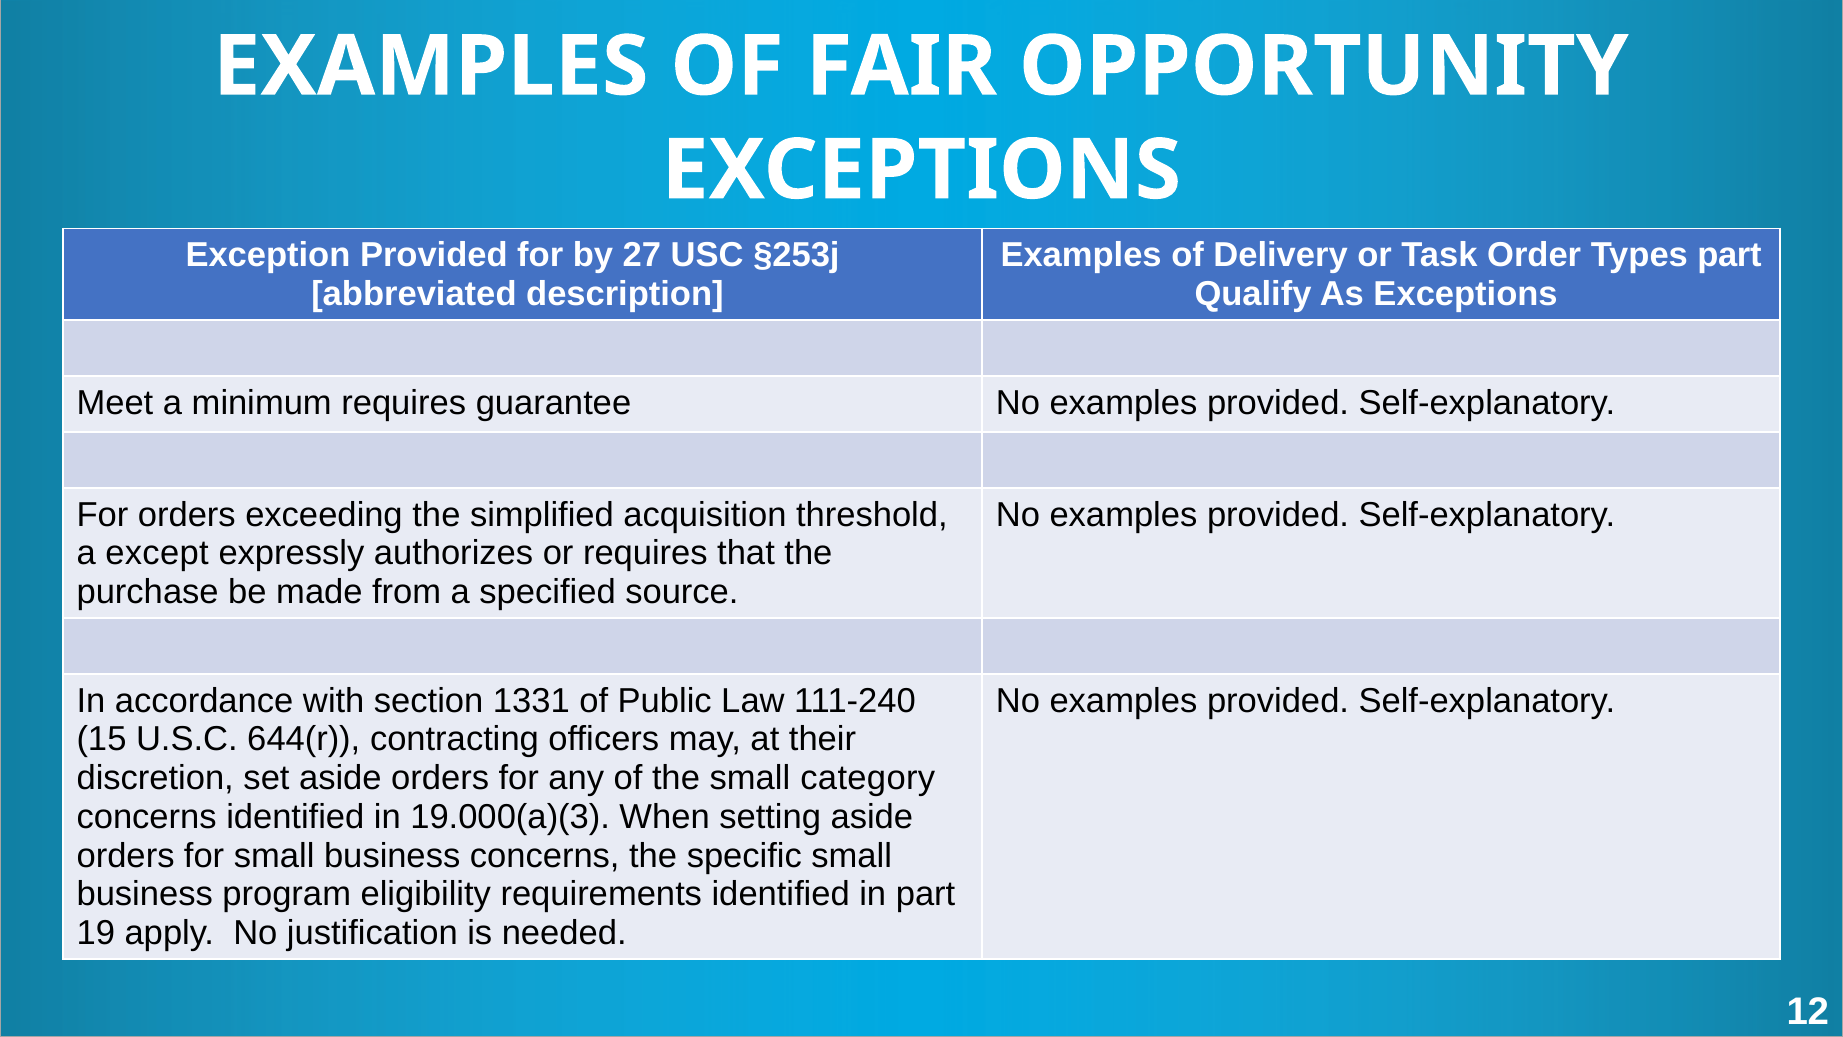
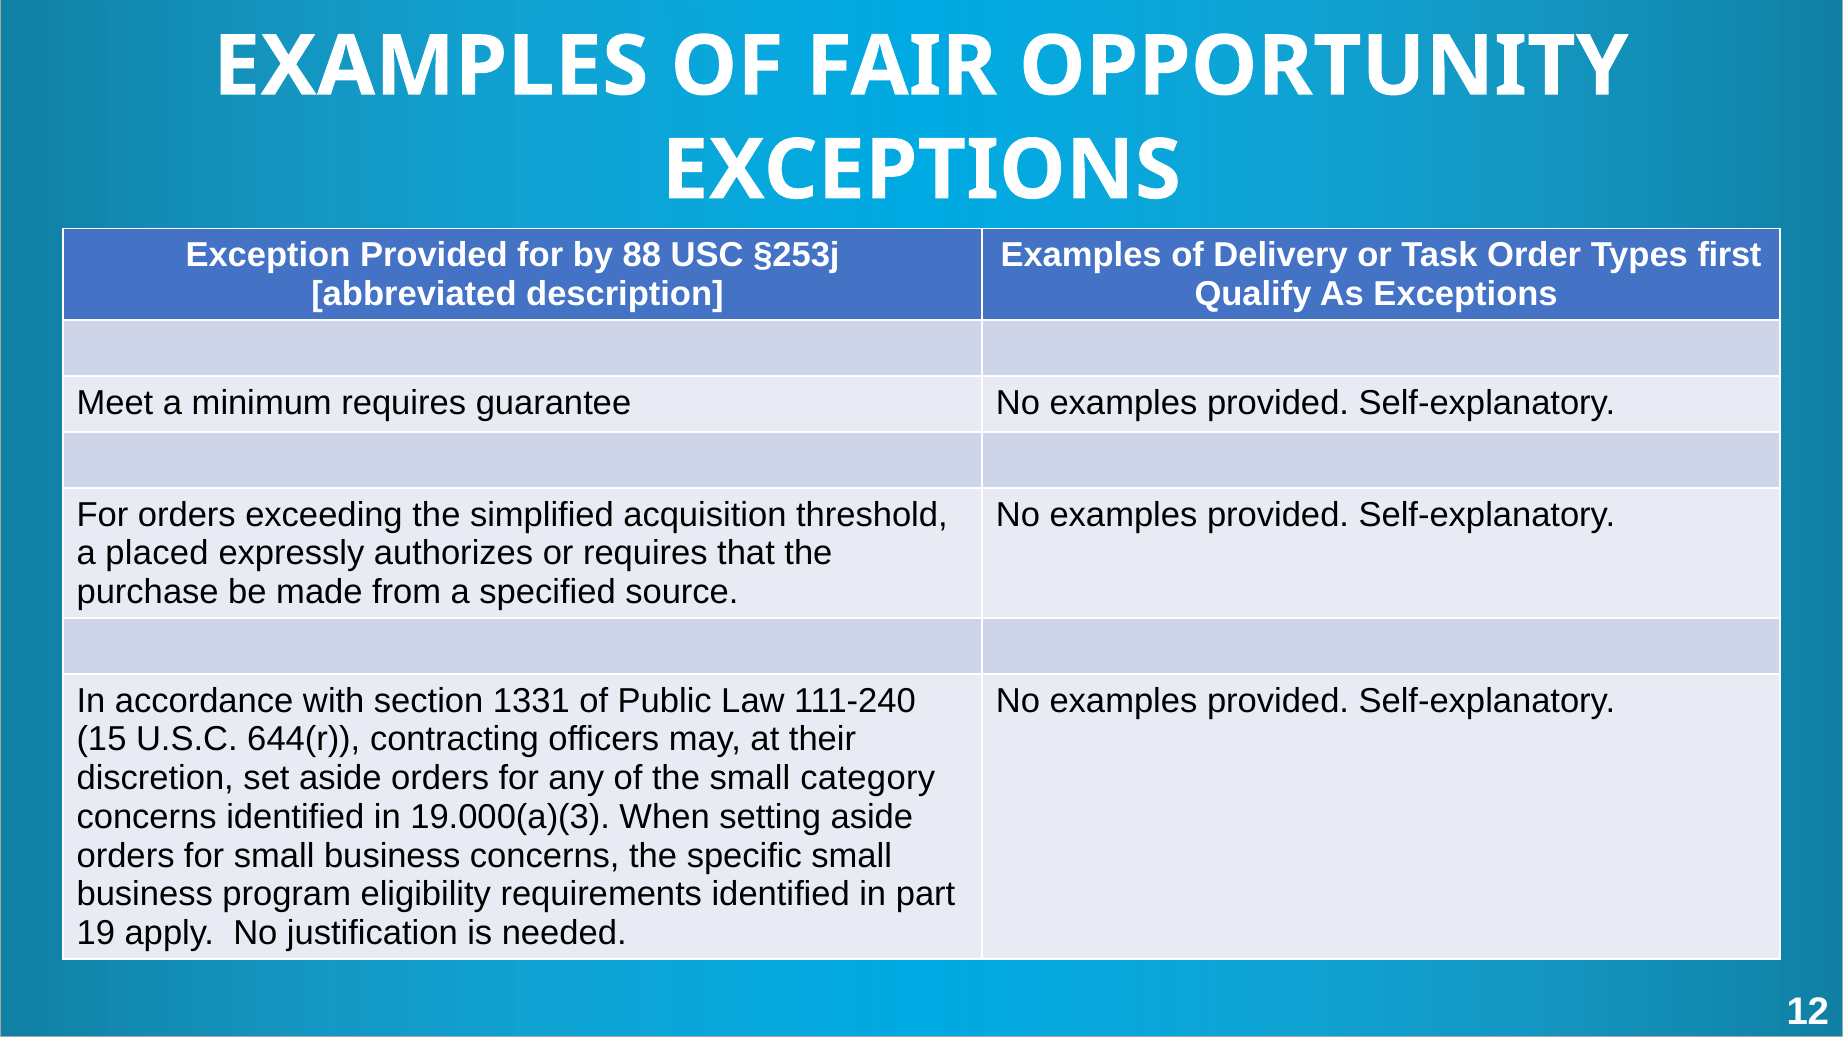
27: 27 -> 88 (642, 255)
Types part: part -> first (1729, 255)
except: except -> placed (157, 553)
